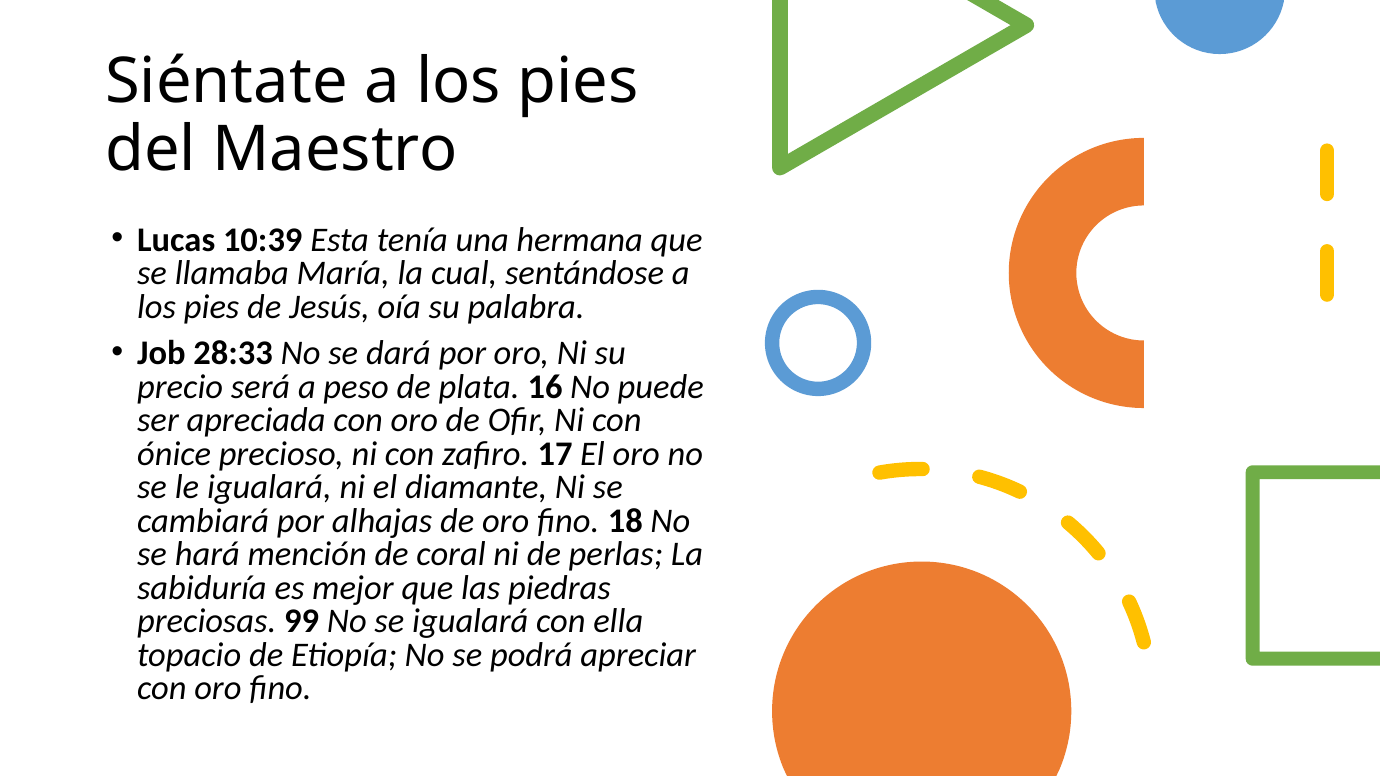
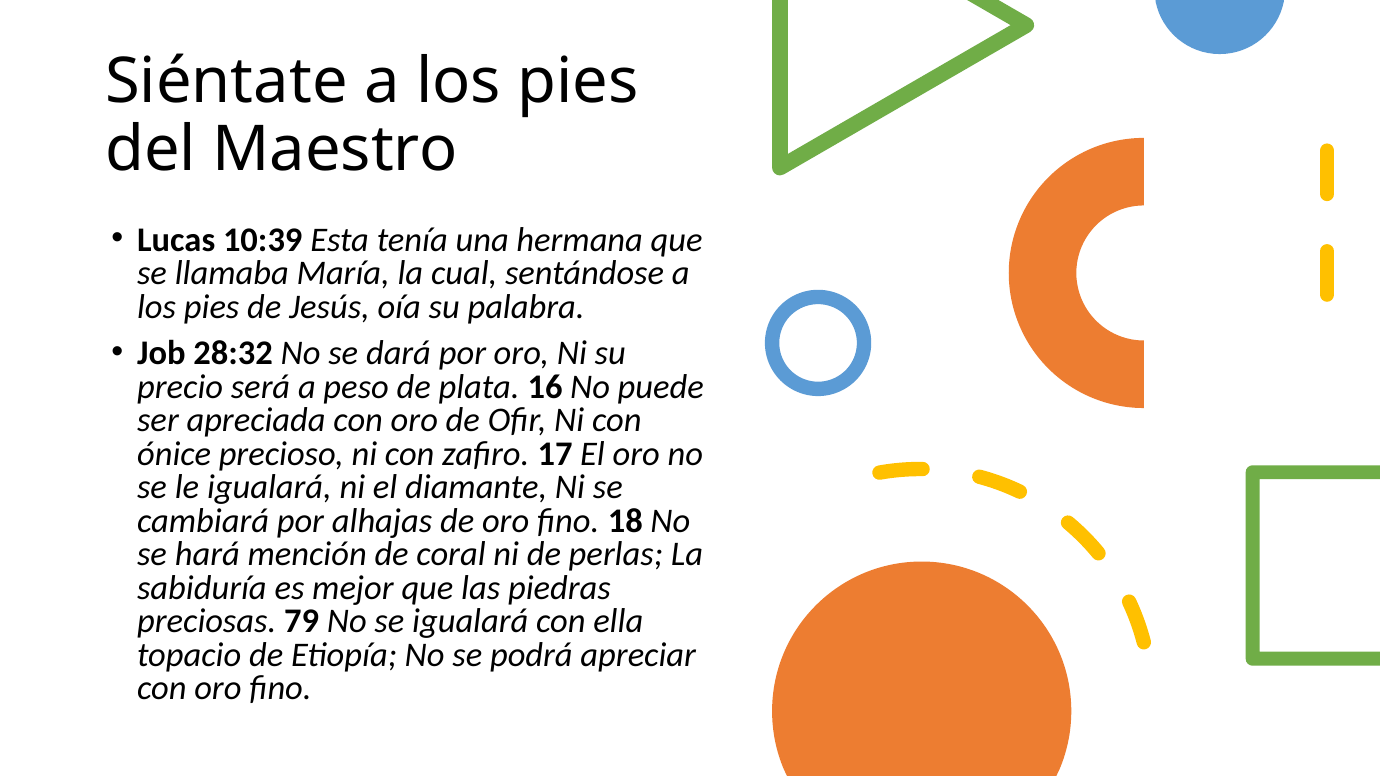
28:33: 28:33 -> 28:32 (233, 353)
99: 99 -> 79 (302, 622)
